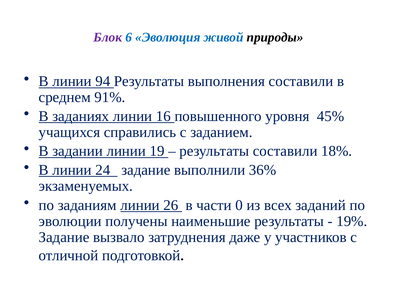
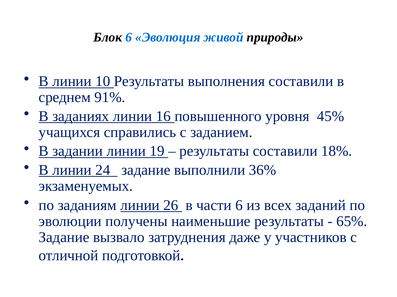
Блок colour: purple -> black (108, 37)
94: 94 -> 10 (103, 81)
части 0: 0 -> 6 (239, 206)
19%: 19% -> 65% (352, 222)
